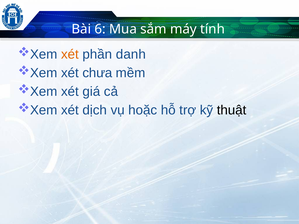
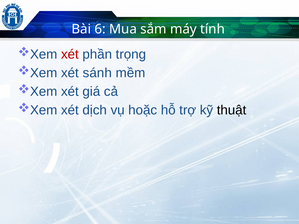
xét colour: orange -> red (70, 54)
danh: danh -> trọng (131, 54)
chưa: chưa -> sánh (97, 73)
